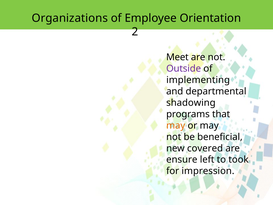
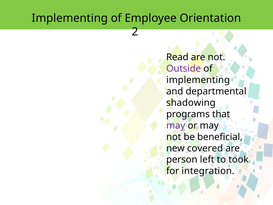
Organizations: Organizations -> Implementing (70, 18)
Meet: Meet -> Read (177, 57)
may colour: orange -> purple (176, 125)
ensure: ensure -> person (182, 159)
impression: impression -> integration (208, 171)
